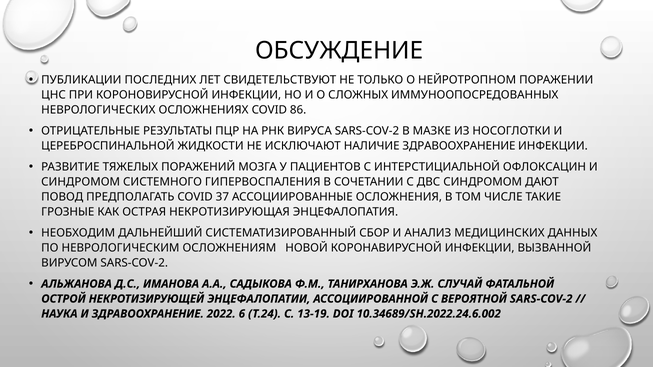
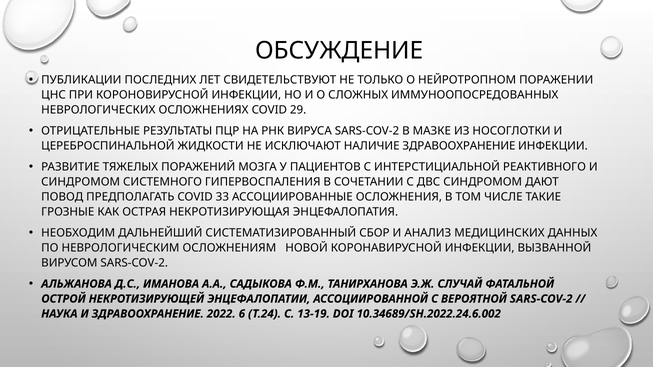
86: 86 -> 29 (298, 110)
ОФЛОКСАЦИН: ОФЛОКСАЦИН -> РЕАКТИВНОГО (544, 167)
37: 37 -> 33 (222, 197)
